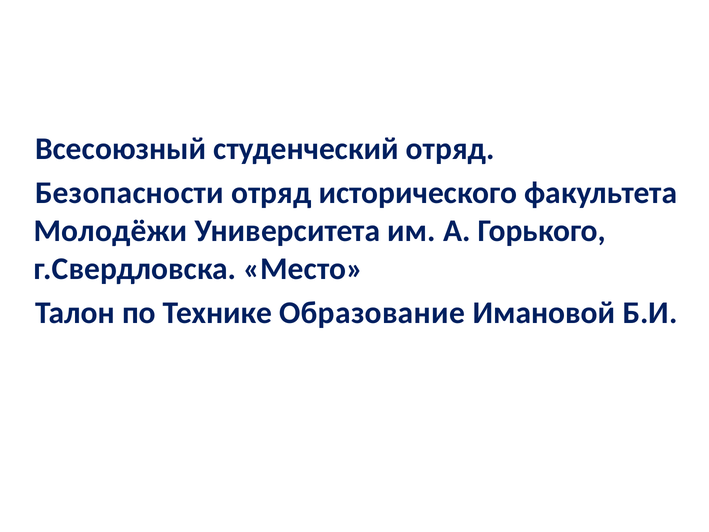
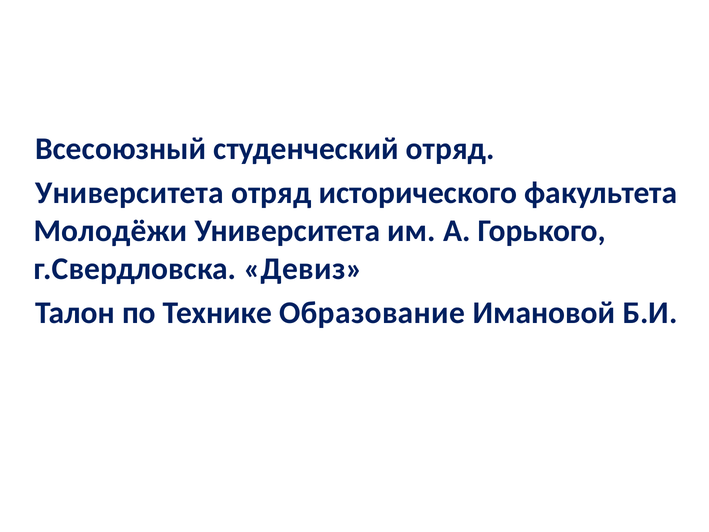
Безопасности: Безопасности -> Университета (130, 193)
Место: Место -> Девиз (303, 269)
